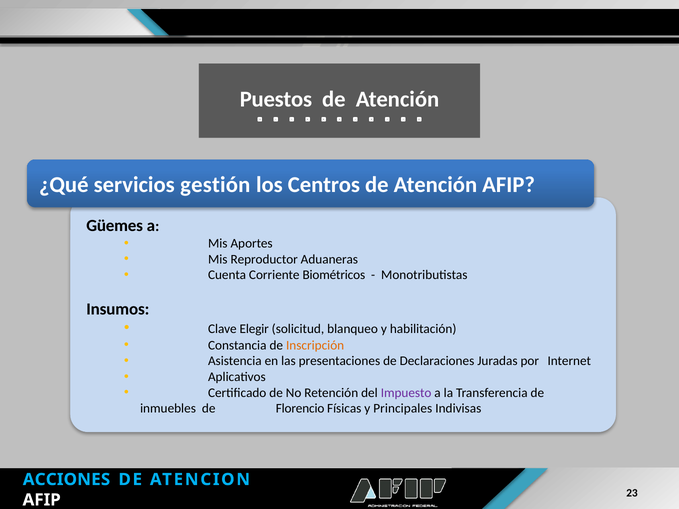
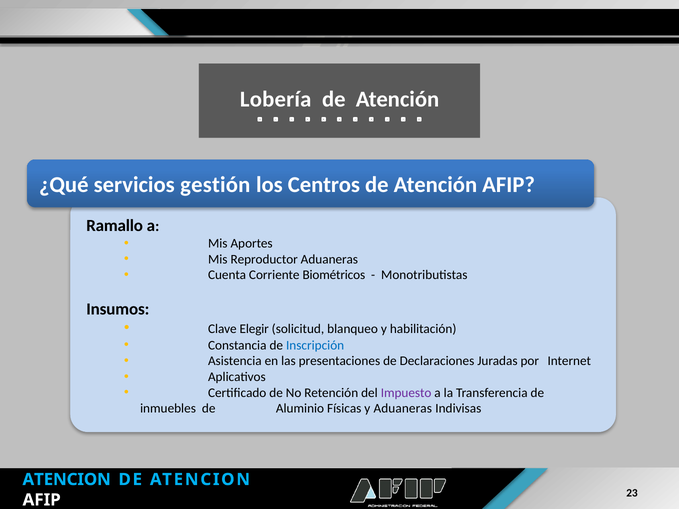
Puestos: Puestos -> Lobería (276, 99)
Güemes: Güemes -> Ramallo (115, 226)
Inscripción colour: orange -> blue (315, 345)
Florencio: Florencio -> Aluminio (300, 409)
y Principales: Principales -> Aduaneras (403, 409)
ACCIONES: ACCIONES -> ATENCION (67, 480)
